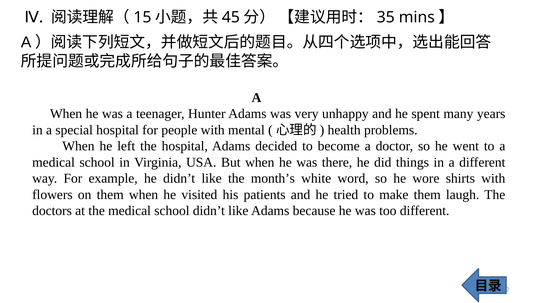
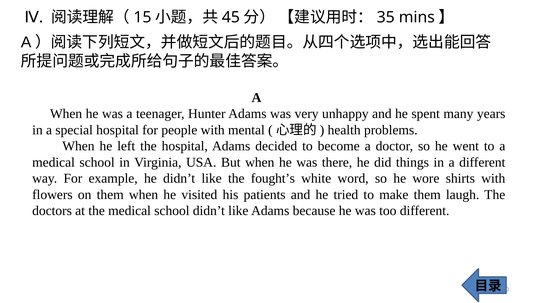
month’s: month’s -> fought’s (273, 179)
